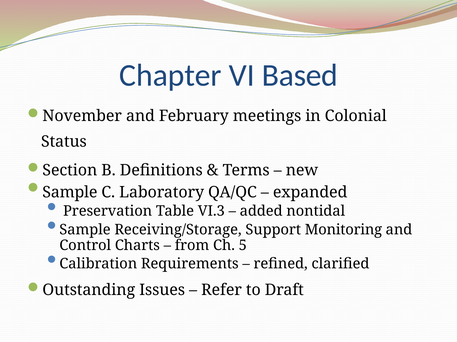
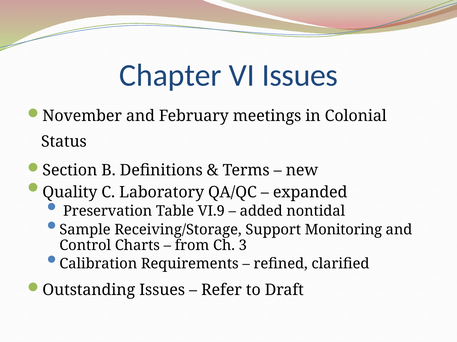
VI Based: Based -> Issues (300, 75)
Sample: Sample -> Quality (70, 193)
VI.3: VI.3 -> VI.9 (211, 212)
5: 5 -> 3 (243, 246)
